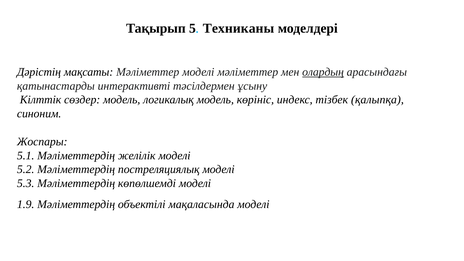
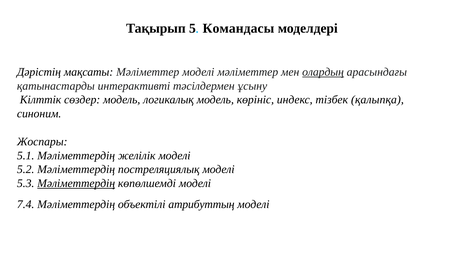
Техниканы: Техниканы -> Командасы (238, 29)
Мәліметтердің underline: none -> present (76, 183)
1.9: 1.9 -> 7.4 (26, 204)
мақаласында: мақаласында -> атрибуттың (201, 204)
